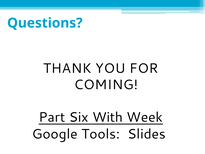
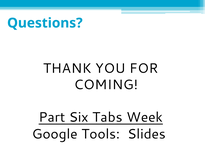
With: With -> Tabs (107, 117)
